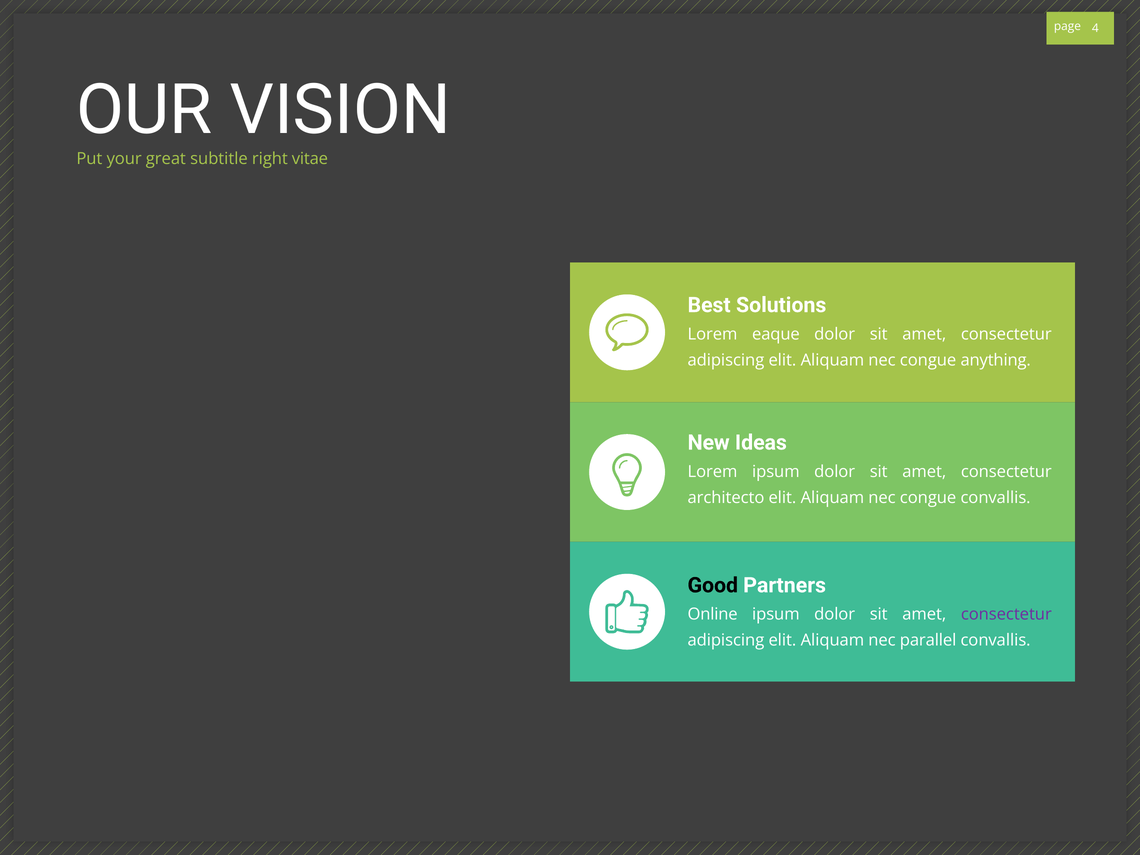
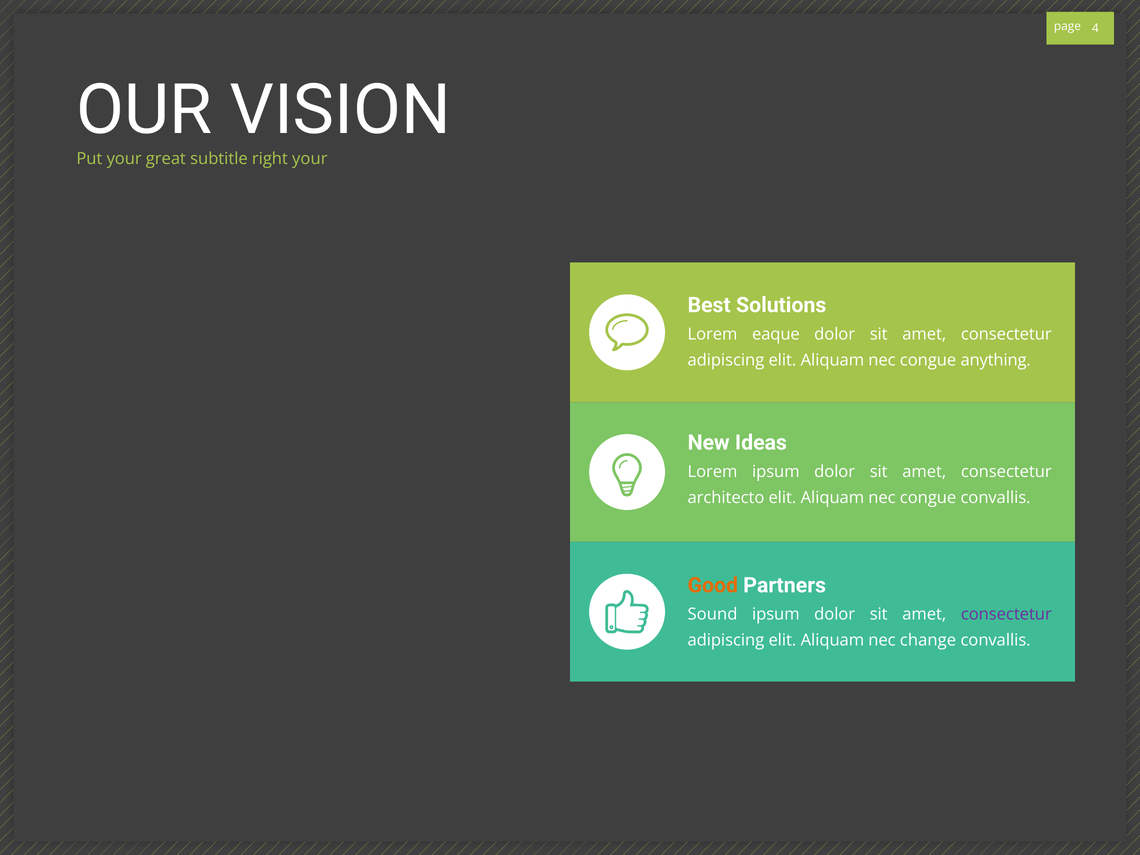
right vitae: vitae -> your (310, 159)
Good colour: black -> orange (713, 585)
Online: Online -> Sound (712, 614)
parallel: parallel -> change (928, 640)
